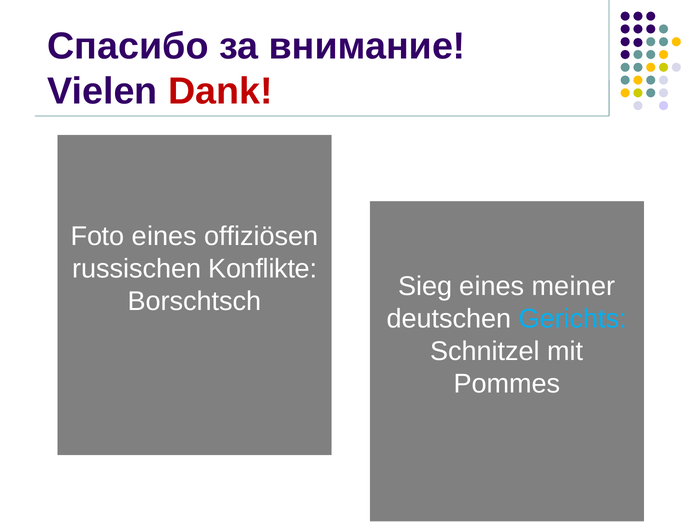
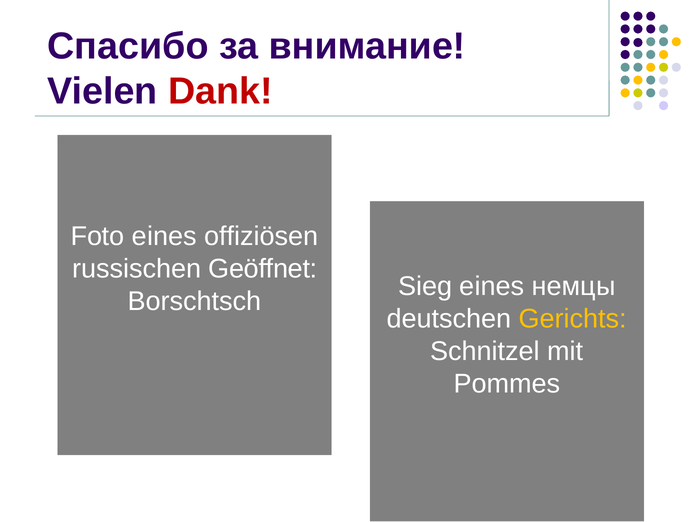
Konflikte: Konflikte -> Geöffnet (263, 269)
meiner: meiner -> немцы (574, 287)
Gerichts colour: light blue -> yellow (573, 319)
